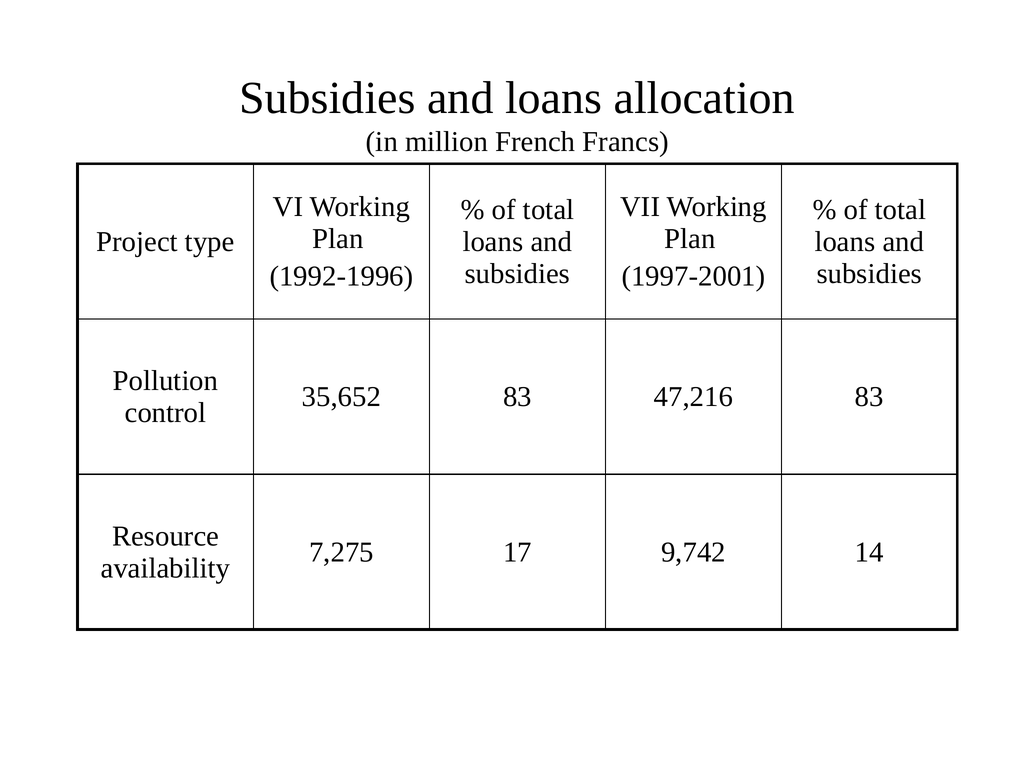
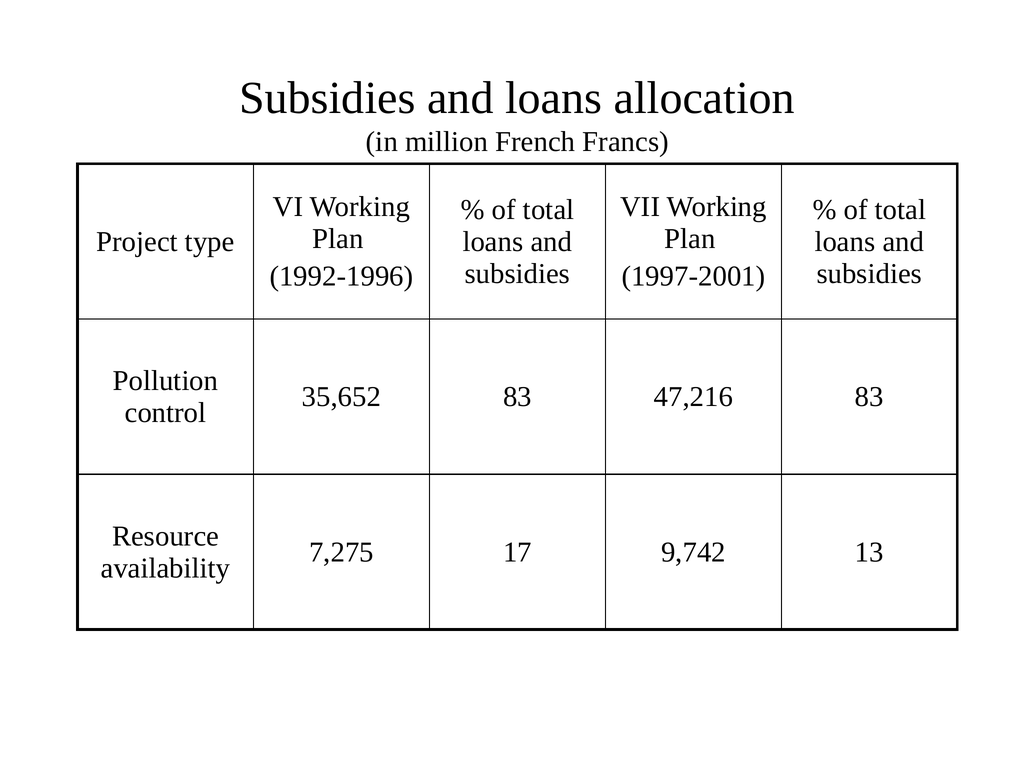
14: 14 -> 13 (869, 552)
